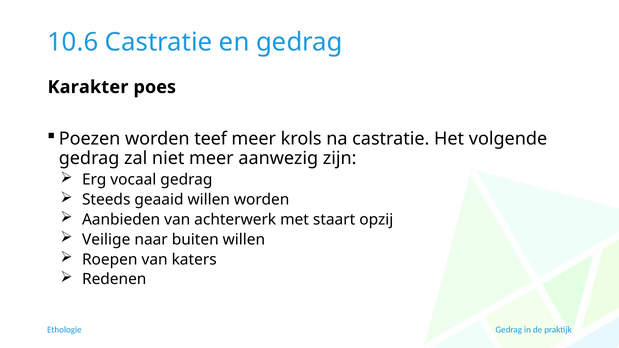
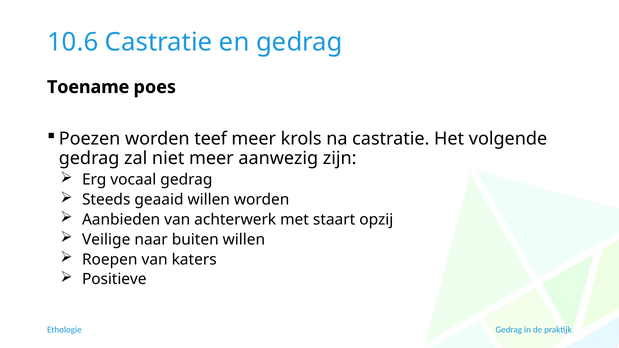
Karakter: Karakter -> Toename (88, 87)
Redenen: Redenen -> Positieve (114, 279)
